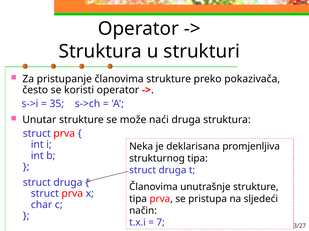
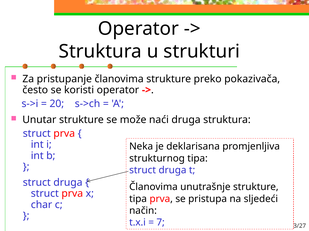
35: 35 -> 20 (57, 104)
